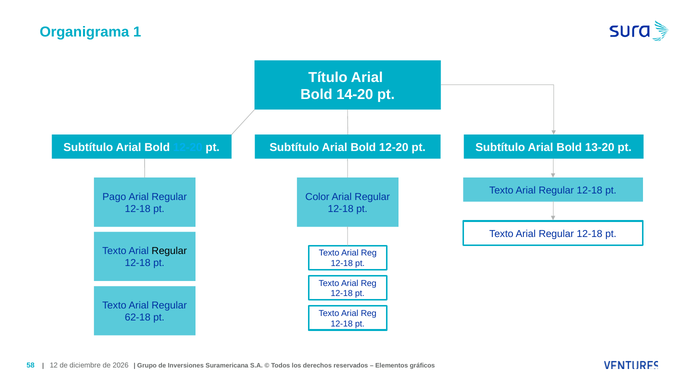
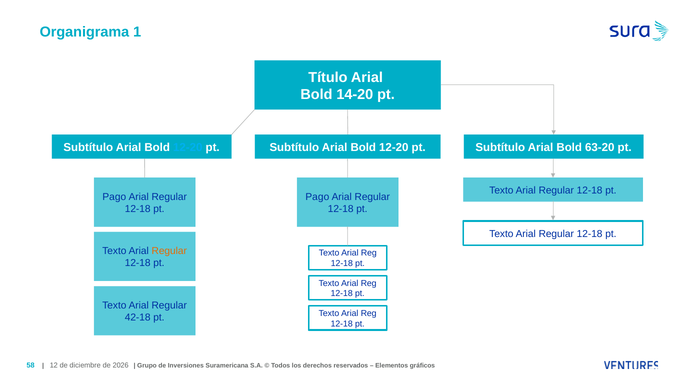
13-20: 13-20 -> 63-20 (600, 148)
Color: Color -> Pago (317, 197)
Regular colour: black -> orange (169, 251)
62-18: 62-18 -> 42-18 (138, 318)
